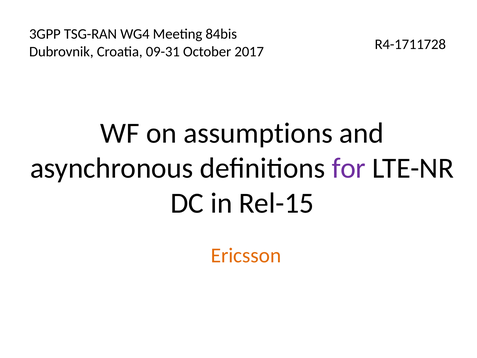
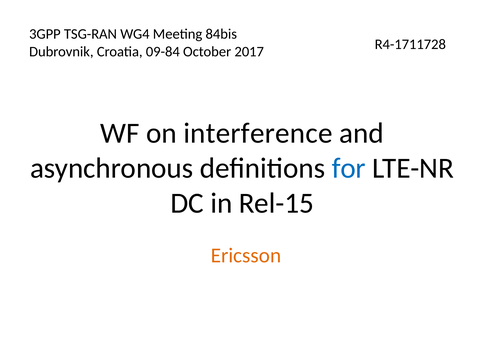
09-31: 09-31 -> 09-84 (163, 51)
assumptions: assumptions -> interference (258, 133)
for colour: purple -> blue (349, 168)
